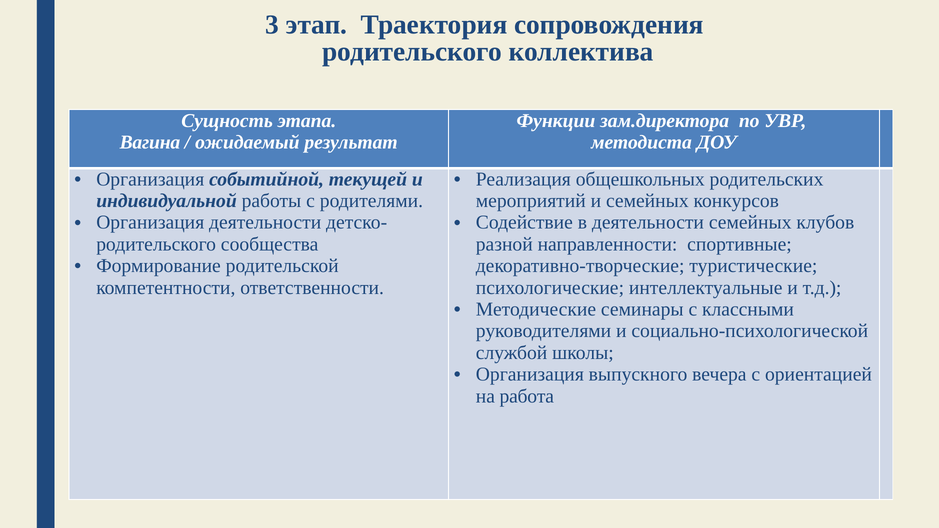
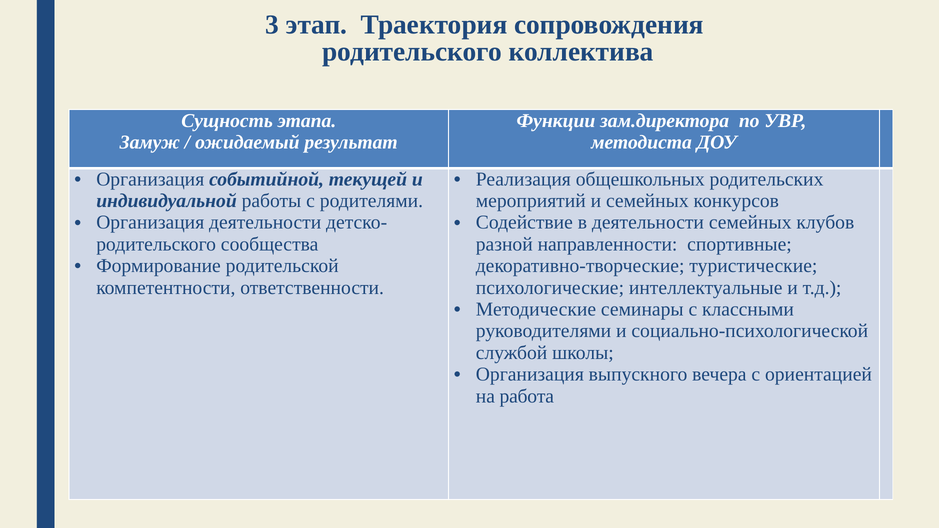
Вагина: Вагина -> Замуж (150, 142)
